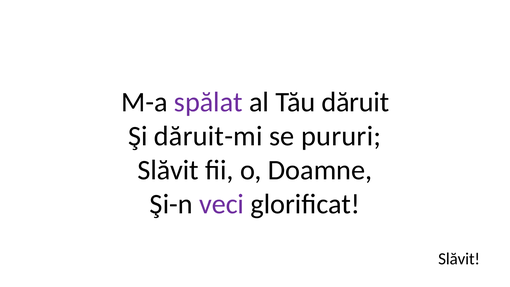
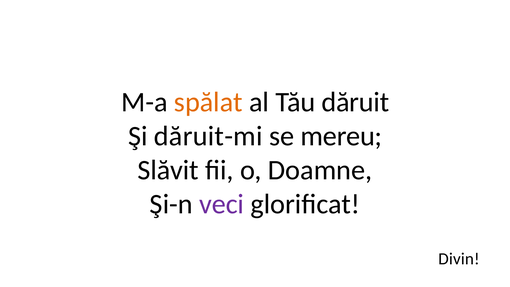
spălat colour: purple -> orange (208, 102)
pururi: pururi -> mereu (341, 136)
Slăvit: Slăvit -> Divin (459, 259)
